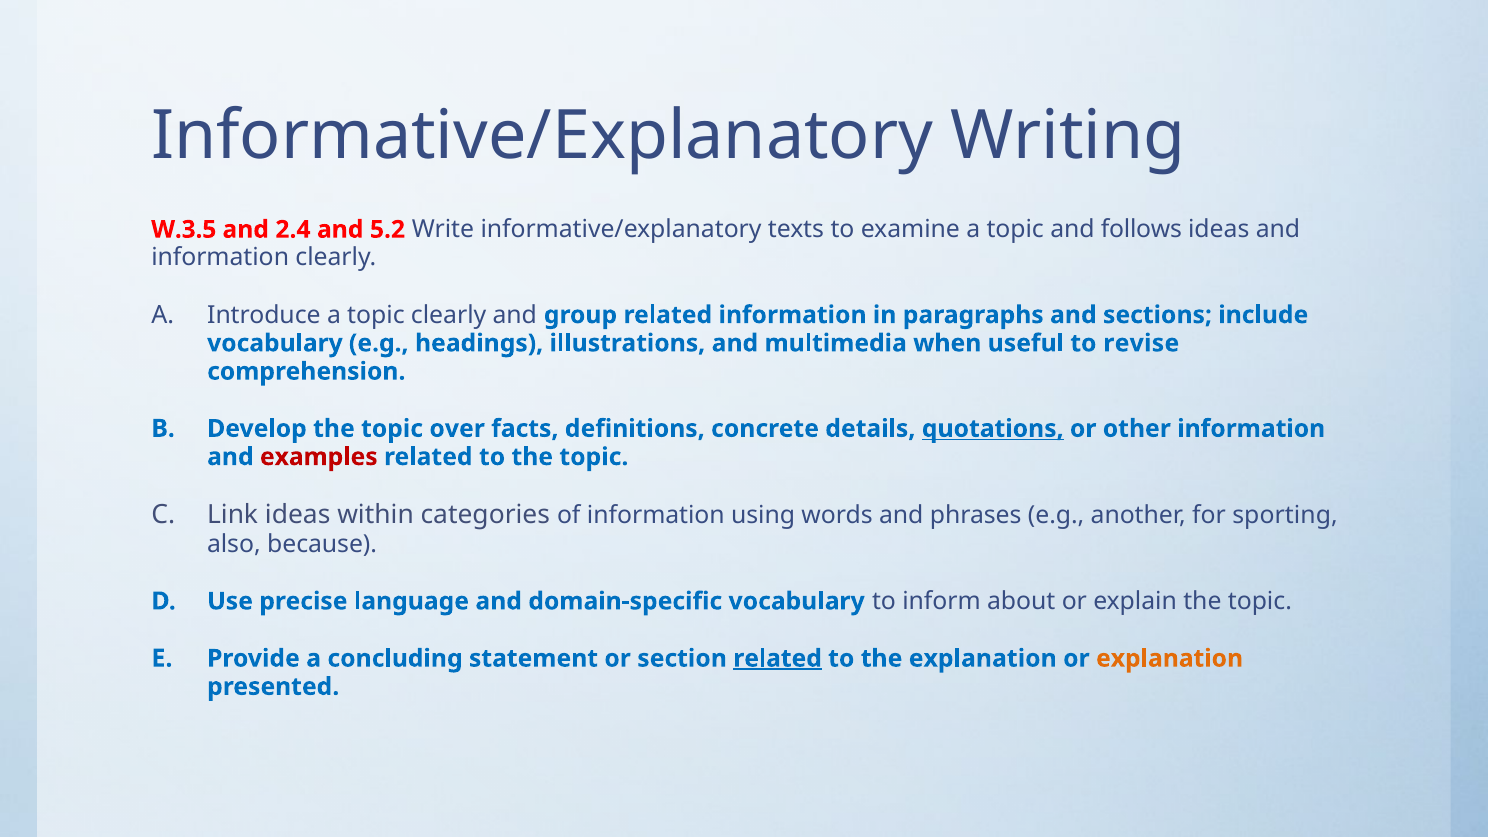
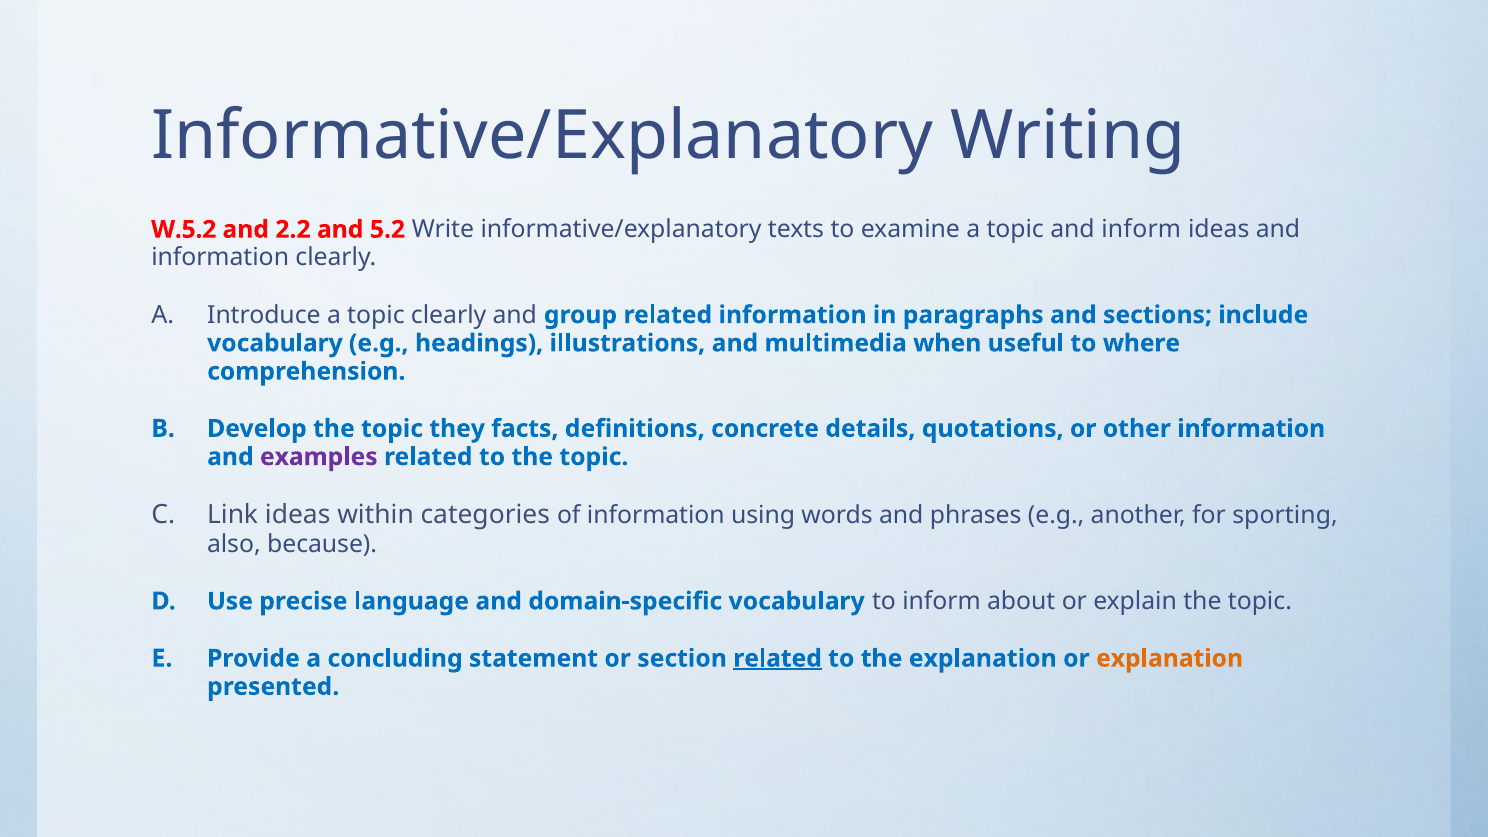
W.3.5: W.3.5 -> W.5.2 (184, 230)
2.4: 2.4 -> 2.2 (293, 230)
and follows: follows -> inform (1141, 230)
revise: revise -> where (1141, 343)
over: over -> they (457, 429)
quotations underline: present -> none (993, 429)
examples colour: red -> purple (319, 457)
